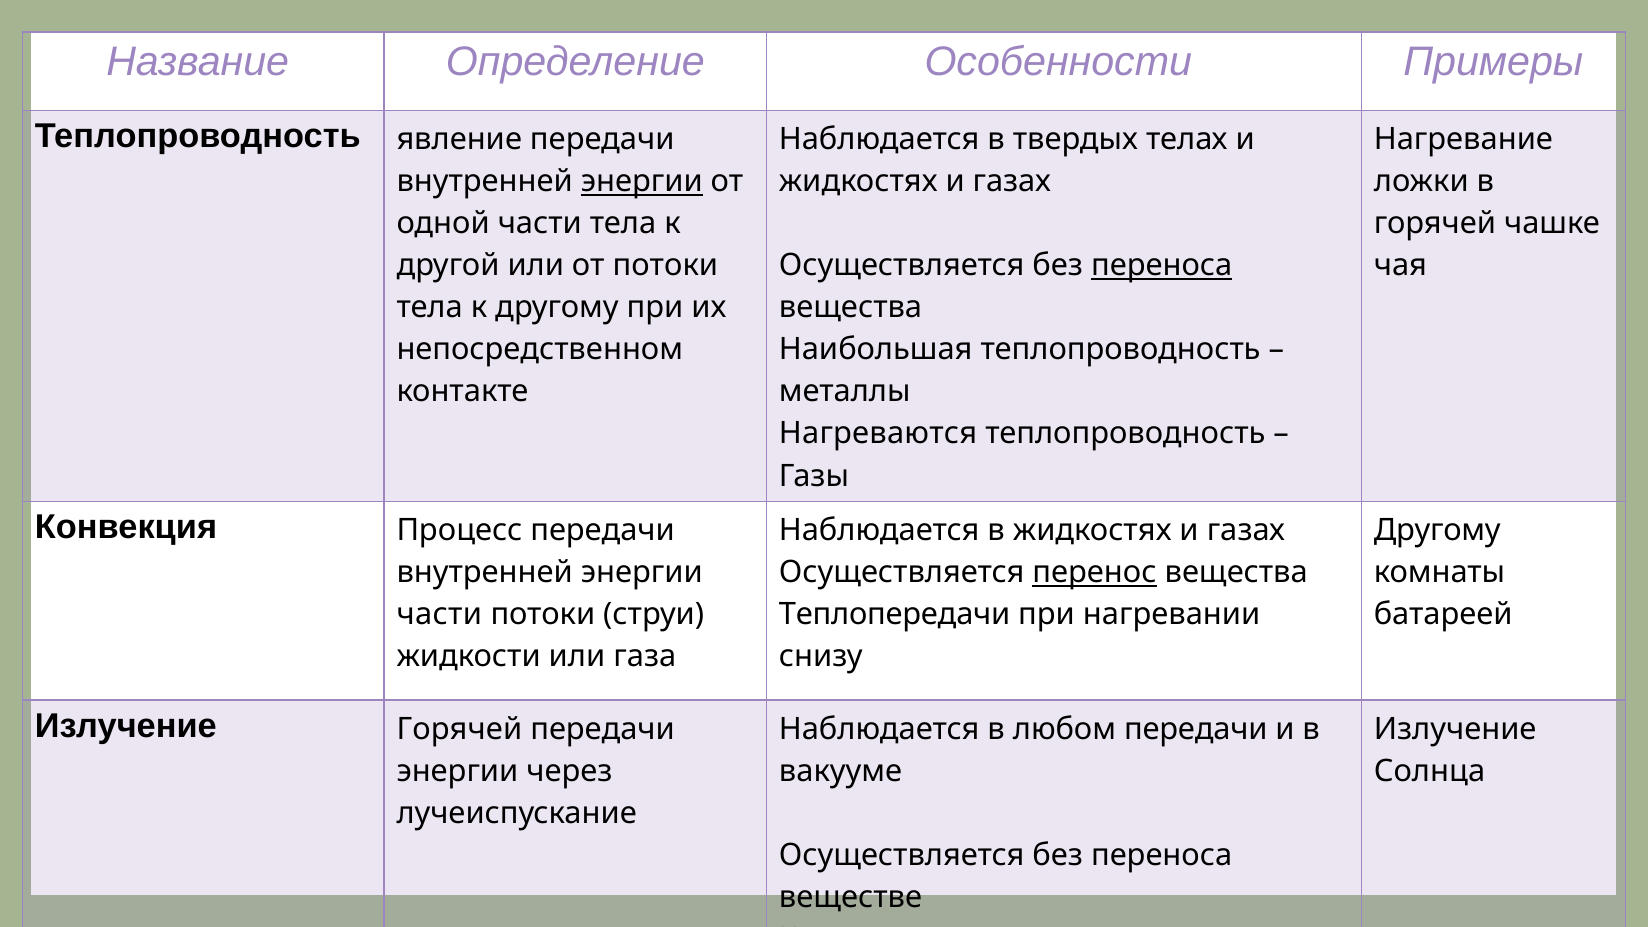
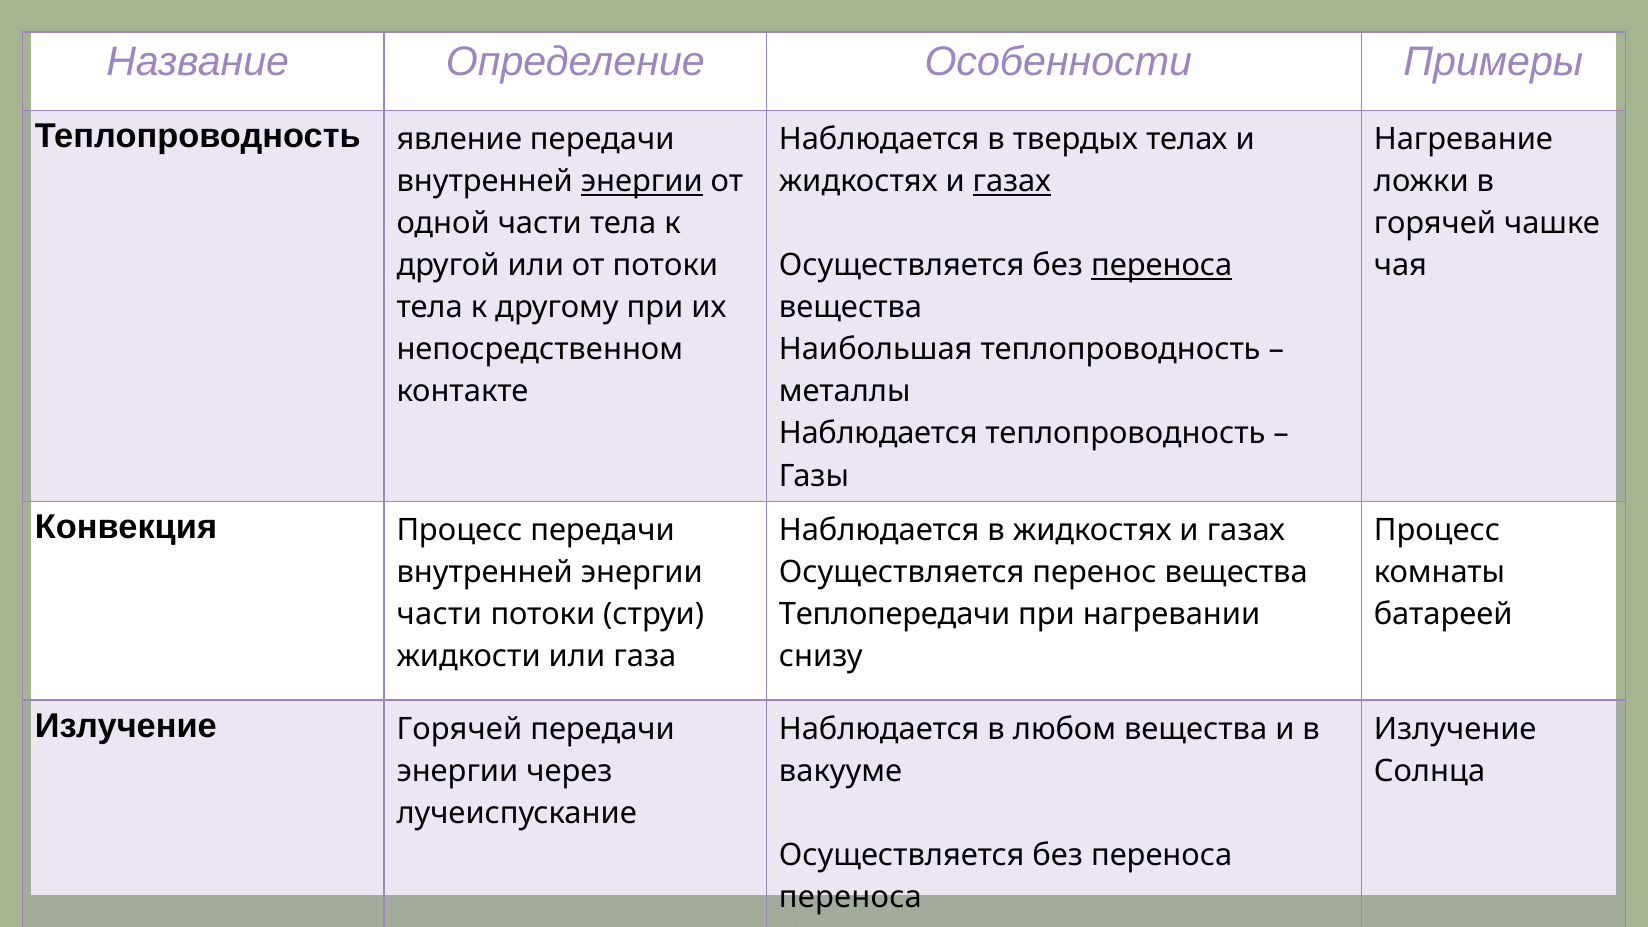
газах underline: none -> present (1012, 182)
Нагреваются: Нагреваются -> Наблюдается (878, 434)
Другому: Другому -> Процесс (1437, 530)
перенос underline: present -> none (1094, 572)
любом передачи: передачи -> вещества (1196, 729)
веществе: веществе -> переноса (850, 897)
